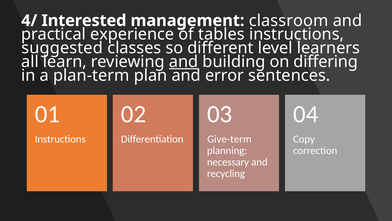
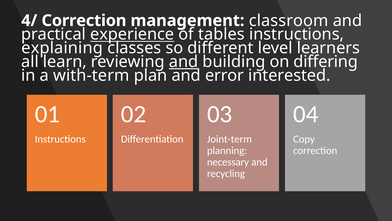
4/ Interested: Interested -> Correction (84, 21)
experience underline: none -> present (132, 34)
suggested: suggested -> explaining (62, 48)
plan-term: plan-term -> with-term (91, 75)
sentences: sentences -> interested (289, 75)
Give-term: Give-term -> Joint-term (229, 139)
